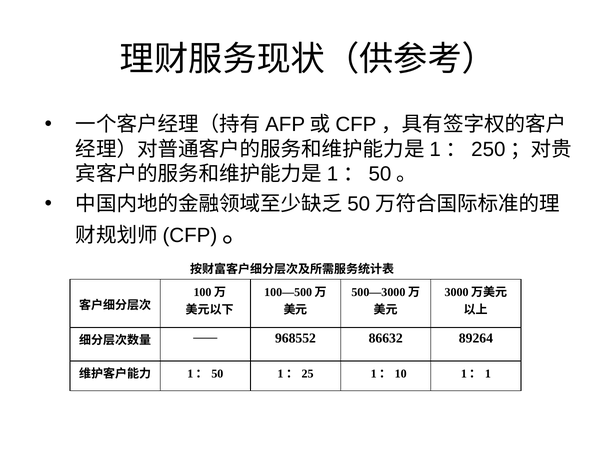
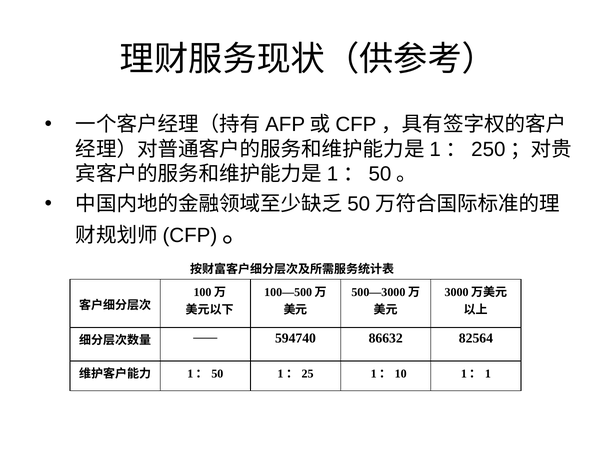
968552: 968552 -> 594740 (295, 338)
89264: 89264 -> 82564 (476, 338)
